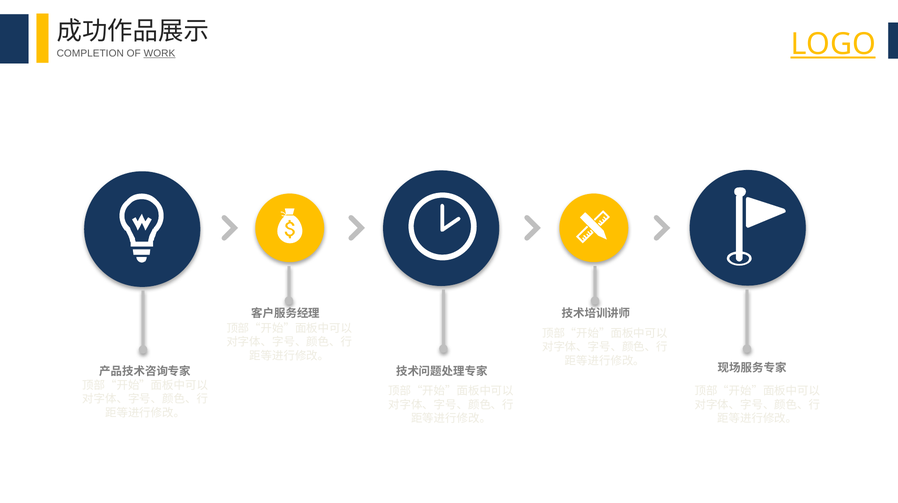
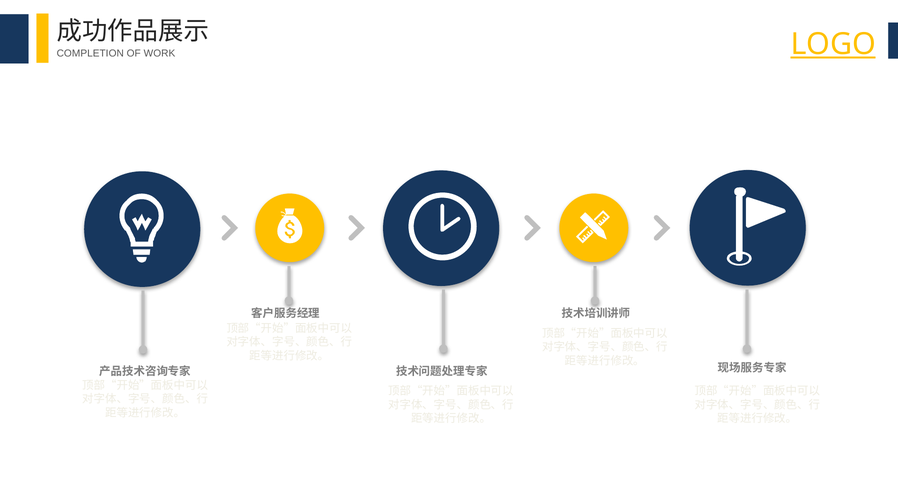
WORK underline: present -> none (159, 53)
